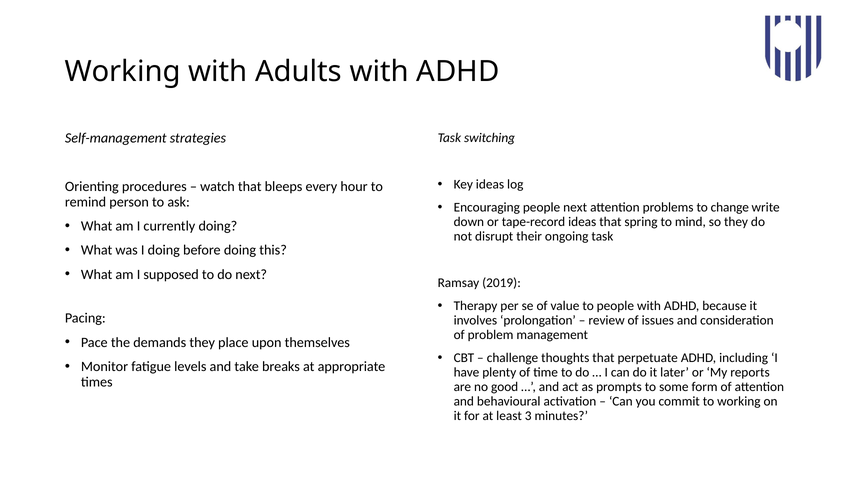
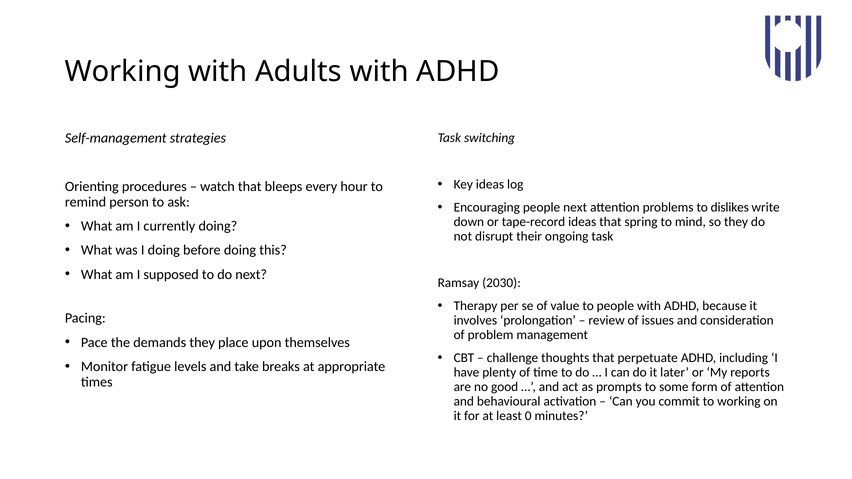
change: change -> dislikes (730, 208)
2019: 2019 -> 2030 (502, 283)
3: 3 -> 0 (528, 416)
